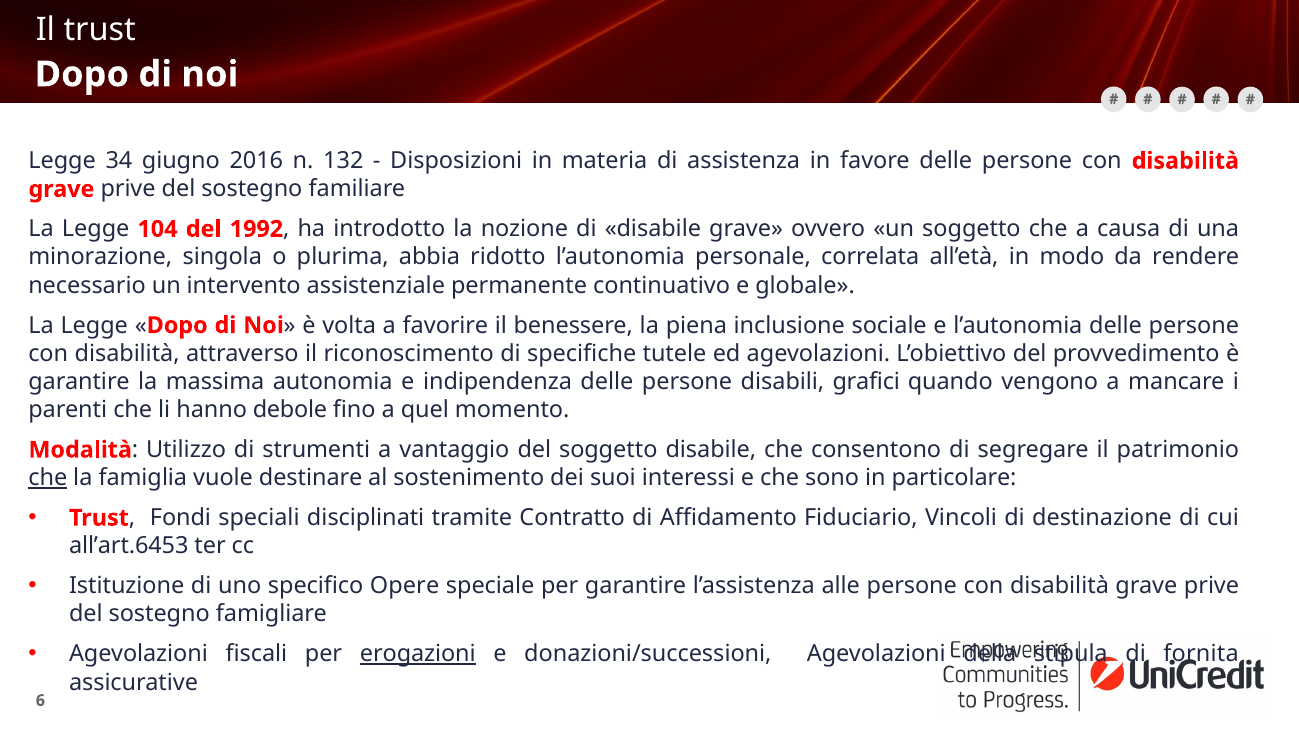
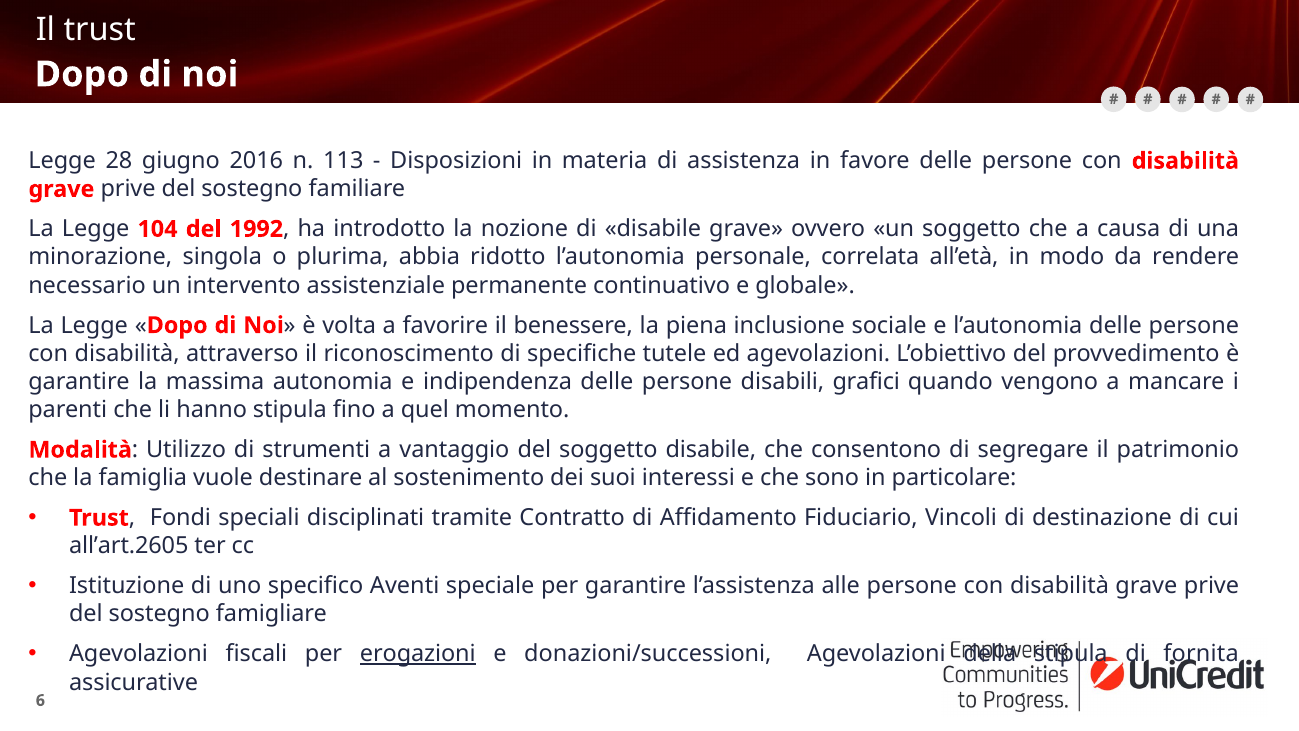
34: 34 -> 28 (119, 161)
132: 132 -> 113 (343, 161)
hanno debole: debole -> stipula (290, 410)
che underline: present -> none (48, 478)
all’art.6453: all’art.6453 -> all’art.2605 (129, 546)
Opere: Opere -> Aventi (405, 586)
